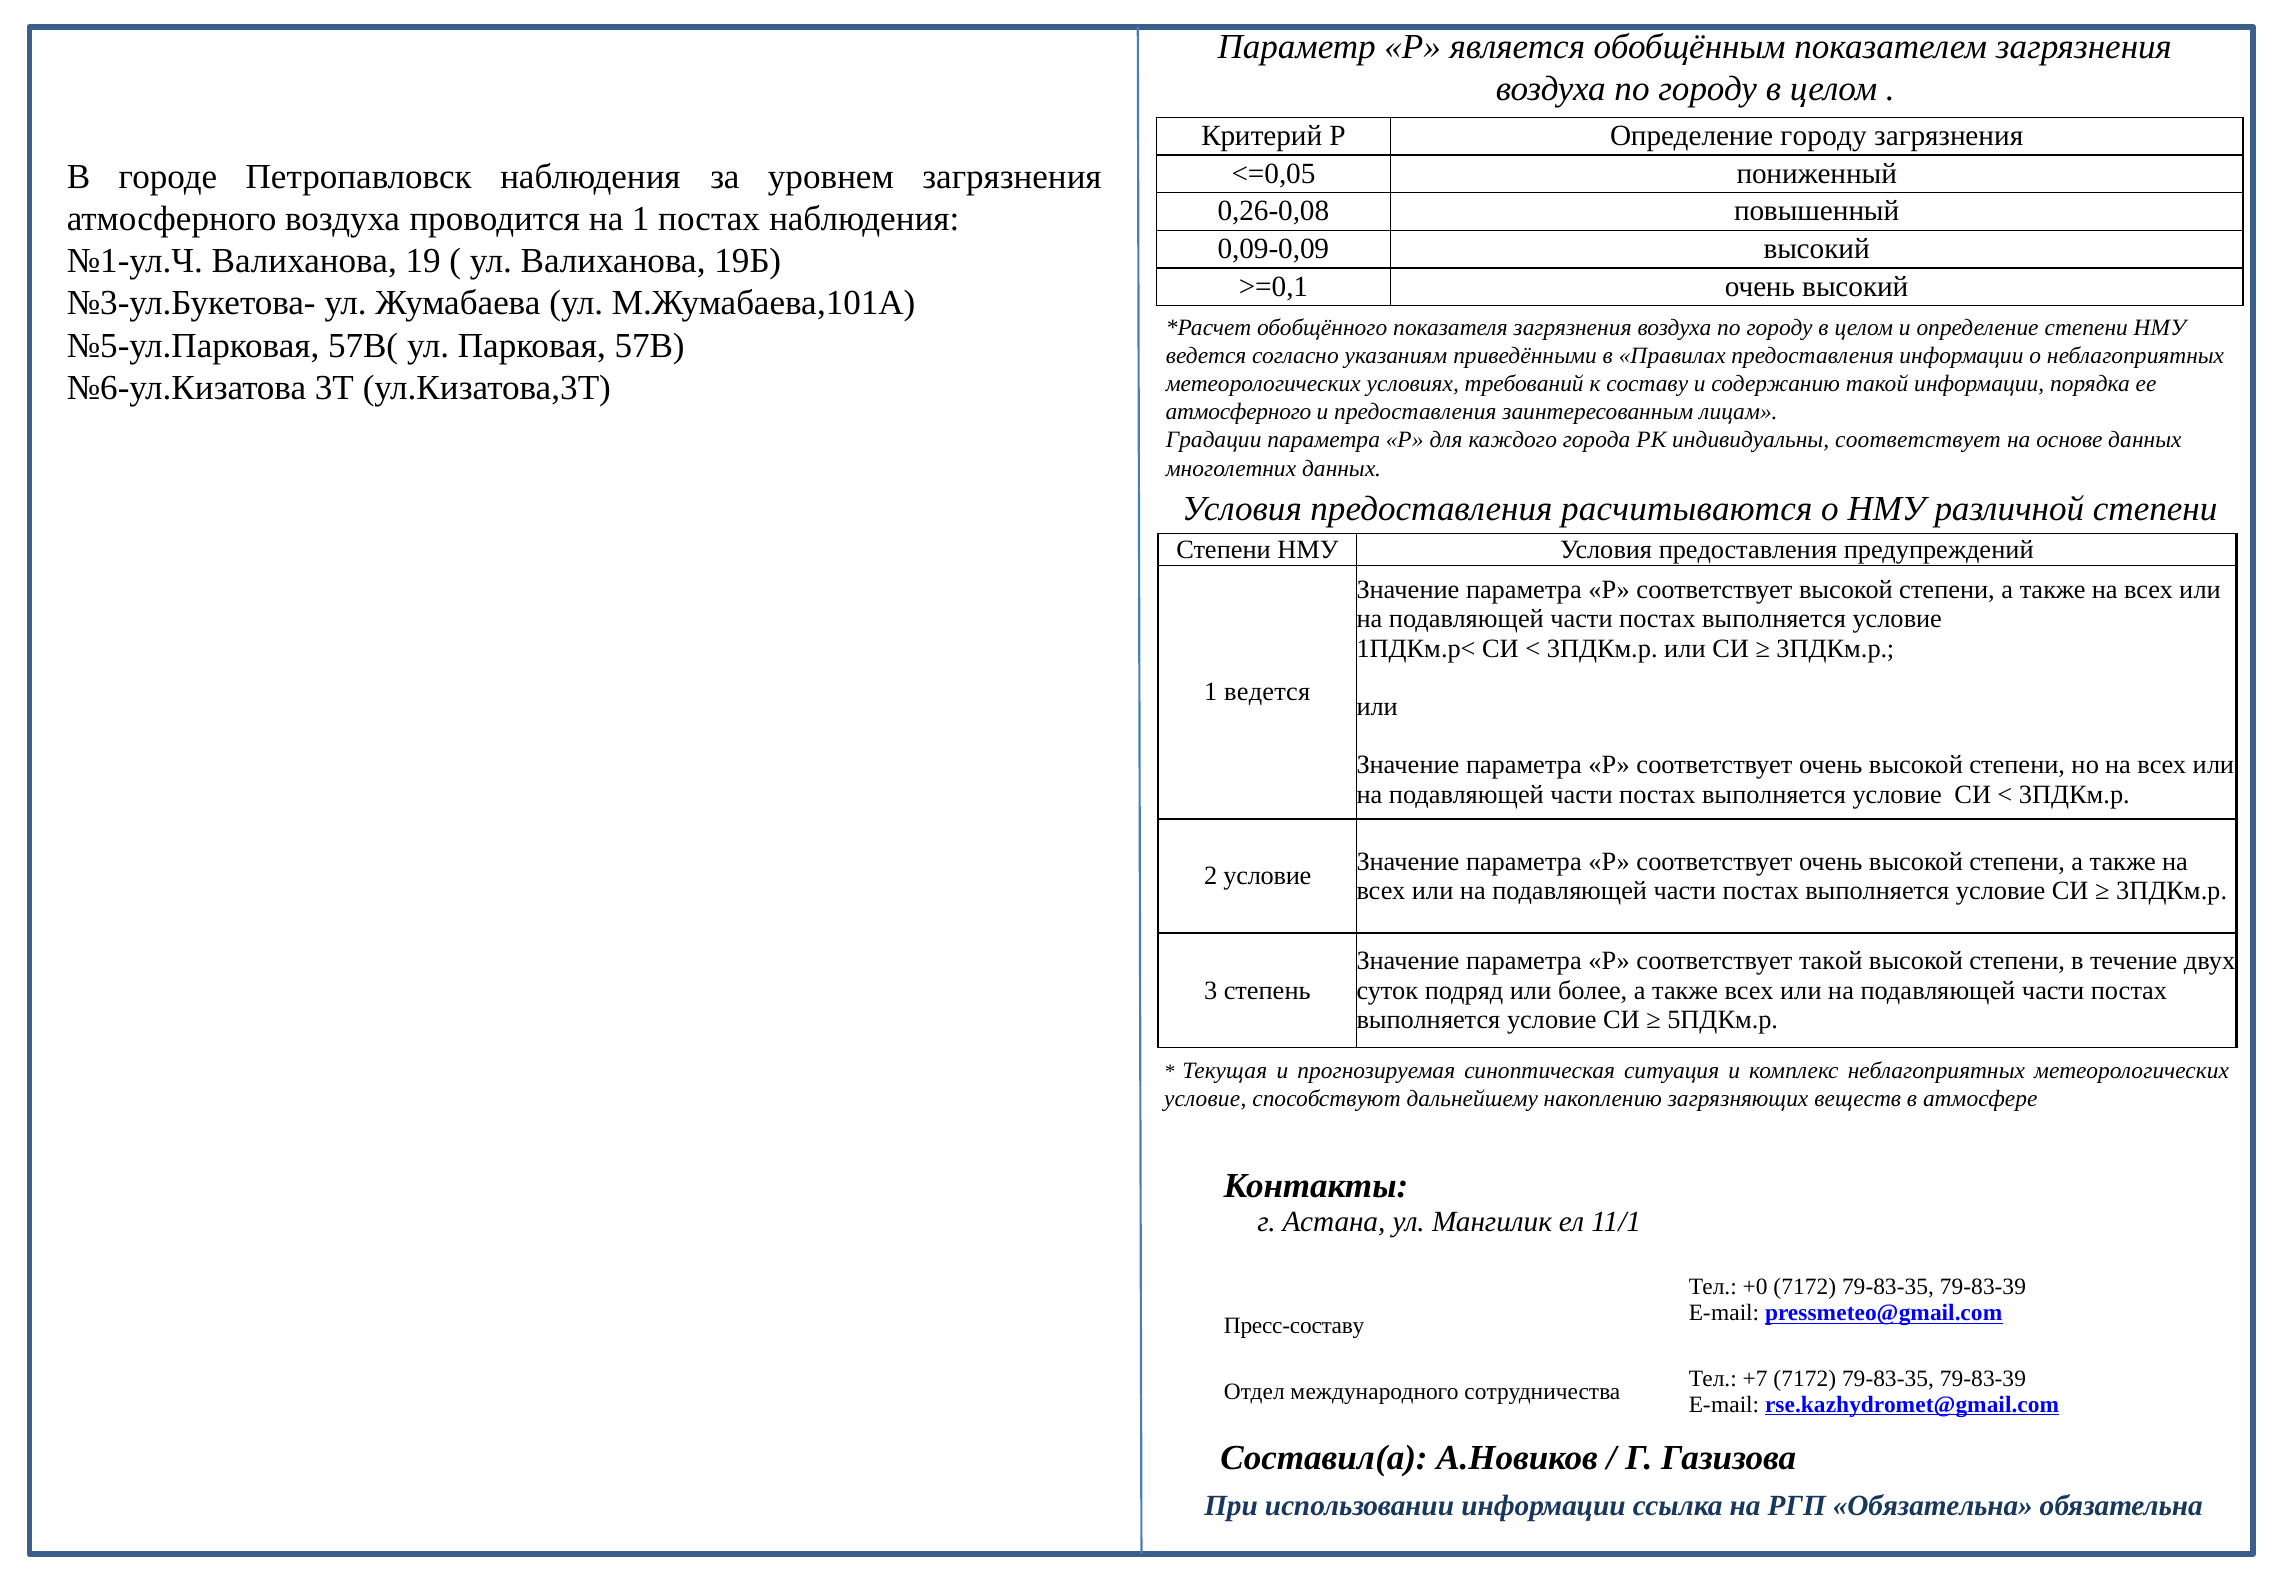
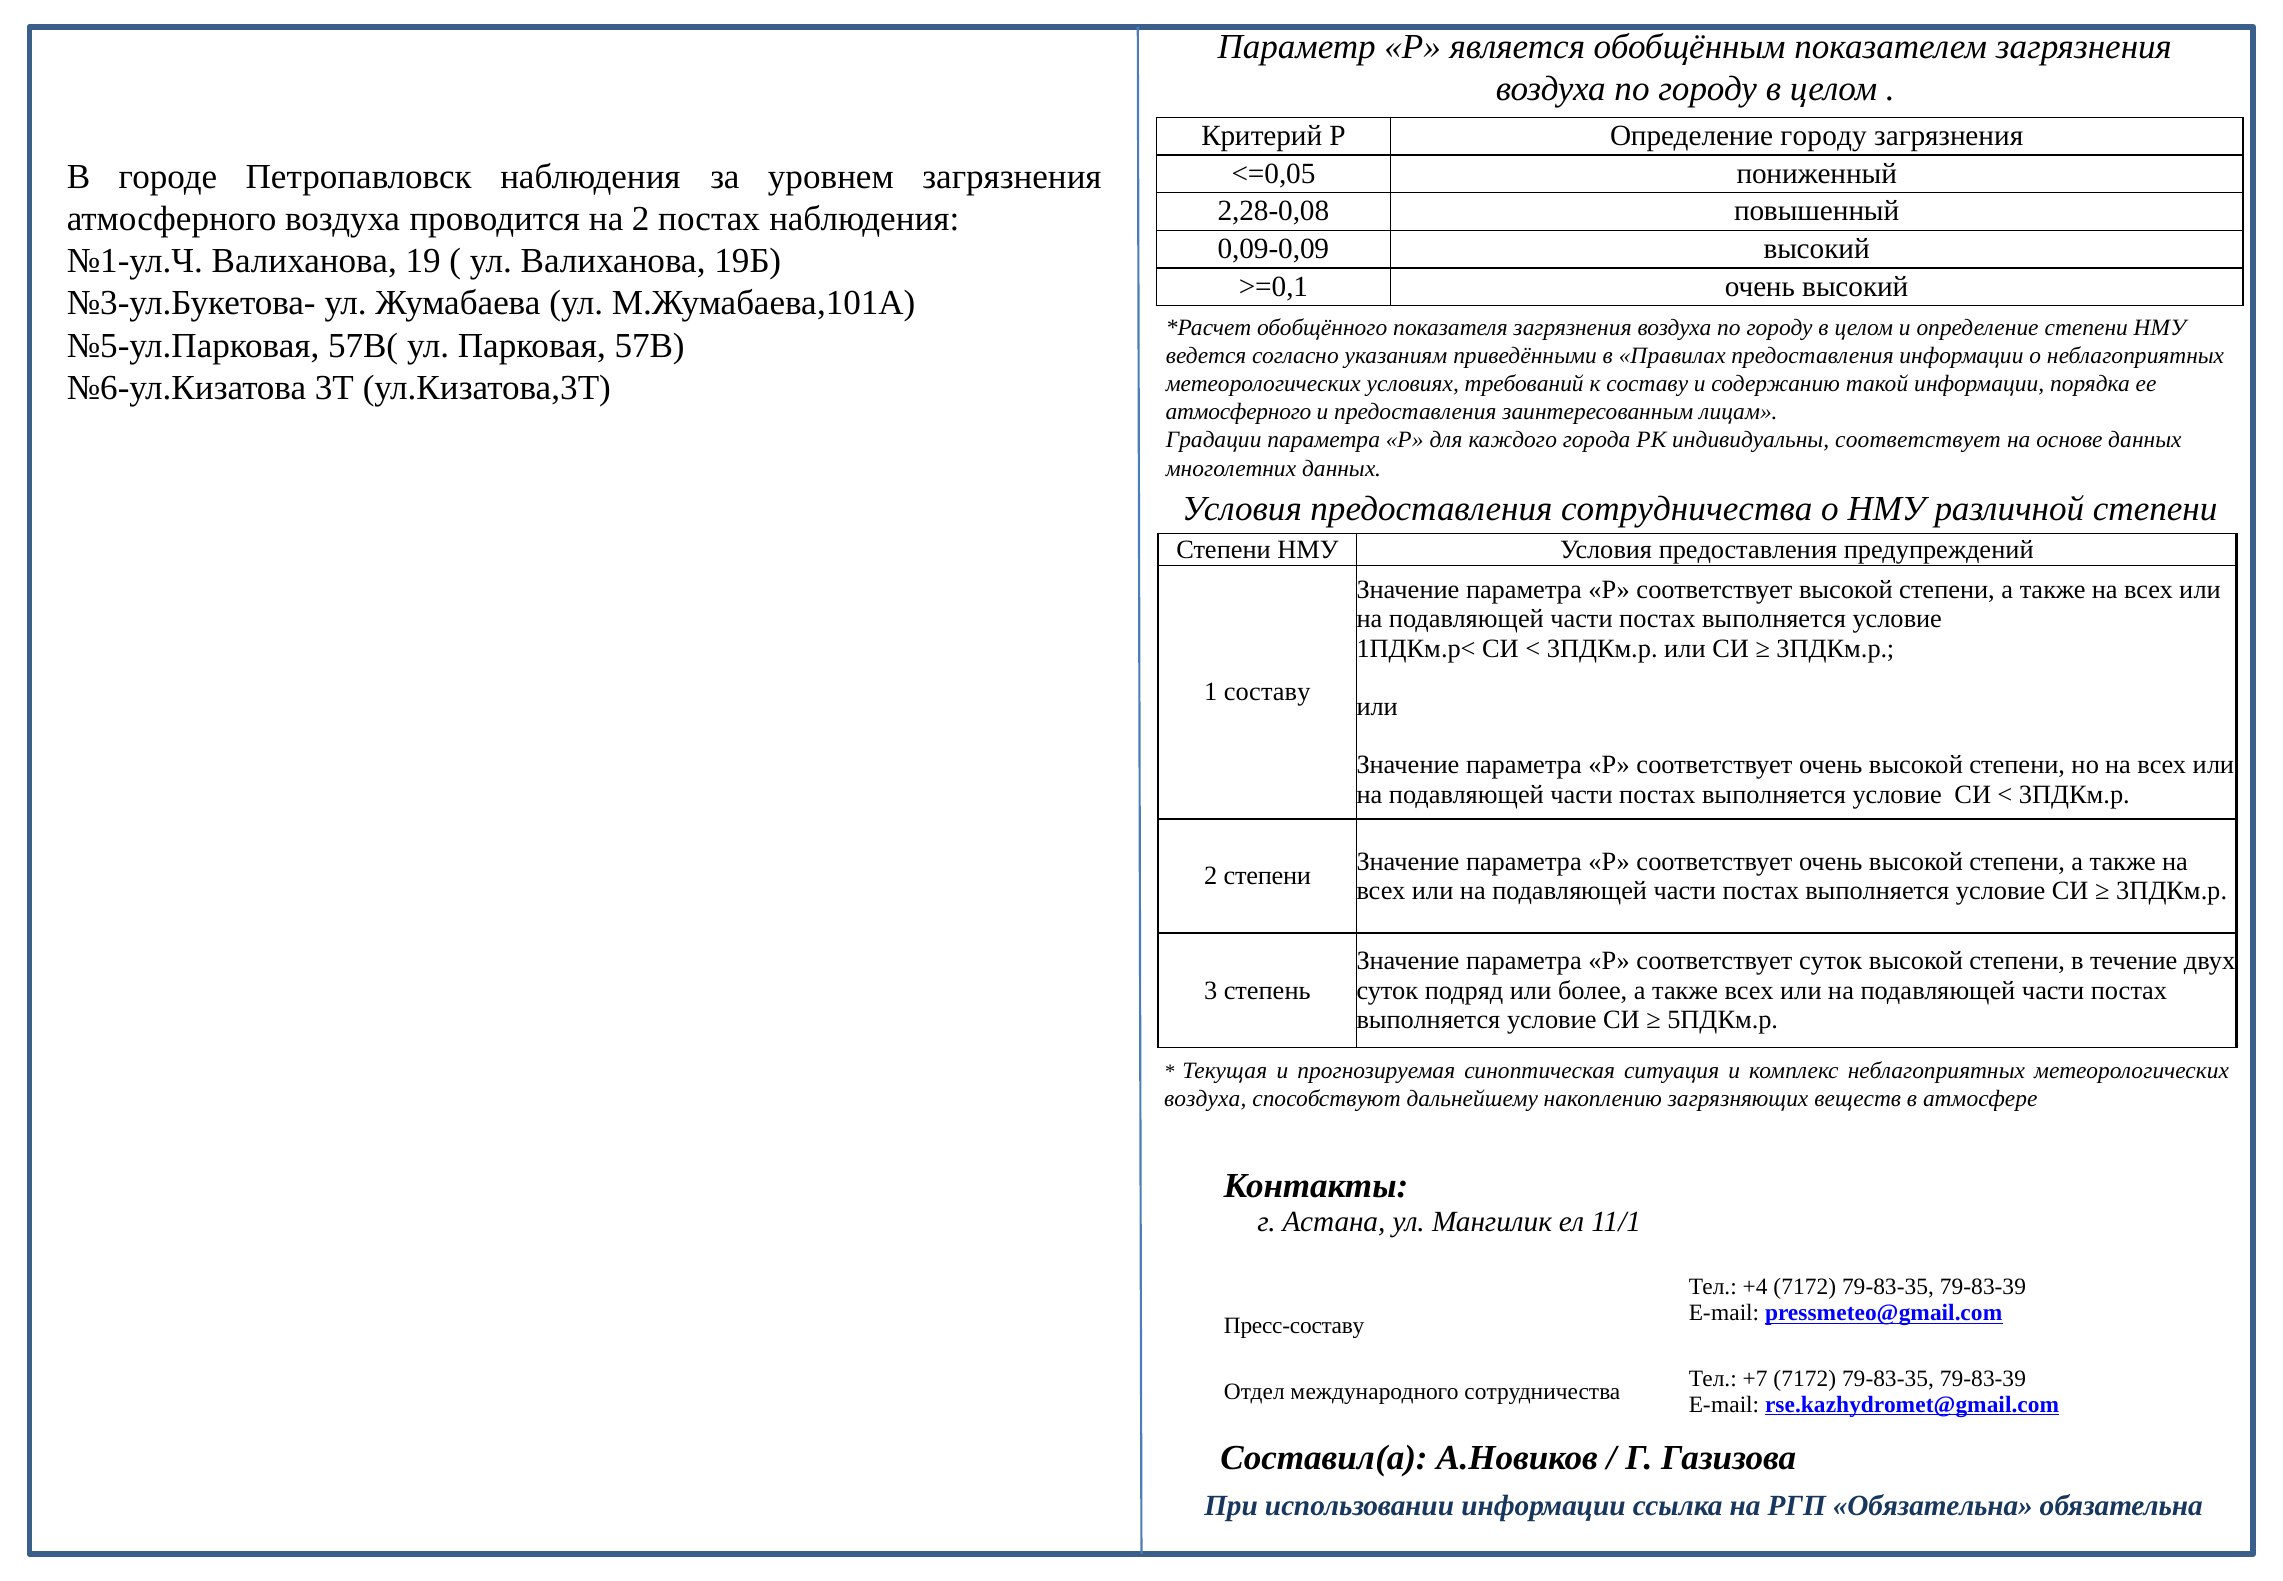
0,26-0,08: 0,26-0,08 -> 2,28-0,08 (1273, 211)
на 1: 1 -> 2 (641, 219)
предоставления расчитываются: расчитываются -> сотрудничества (1687, 509)
1 ведется: ведется -> составу (1267, 692)
2 условие: условие -> степени (1267, 876)
соответствует такой: такой -> суток (1831, 961)
условие: условие -> воздуха (1205, 1098)
+0: +0 -> +4 (1755, 1287)
